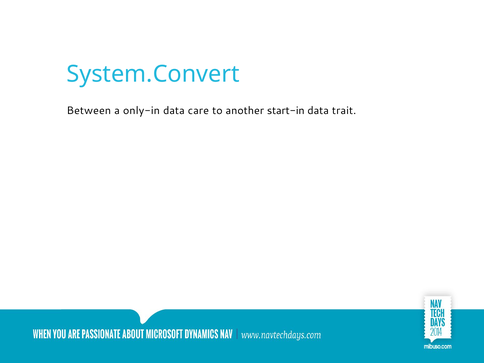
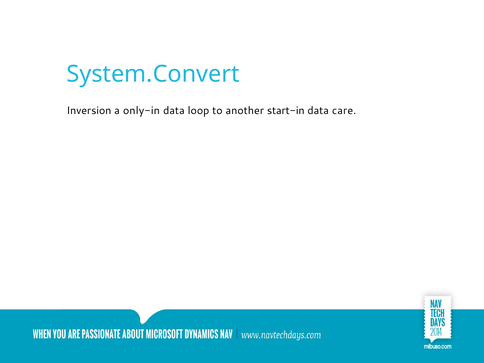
Between: Between -> Inversion (89, 111)
care: care -> loop (198, 111)
trait: trait -> care (344, 111)
